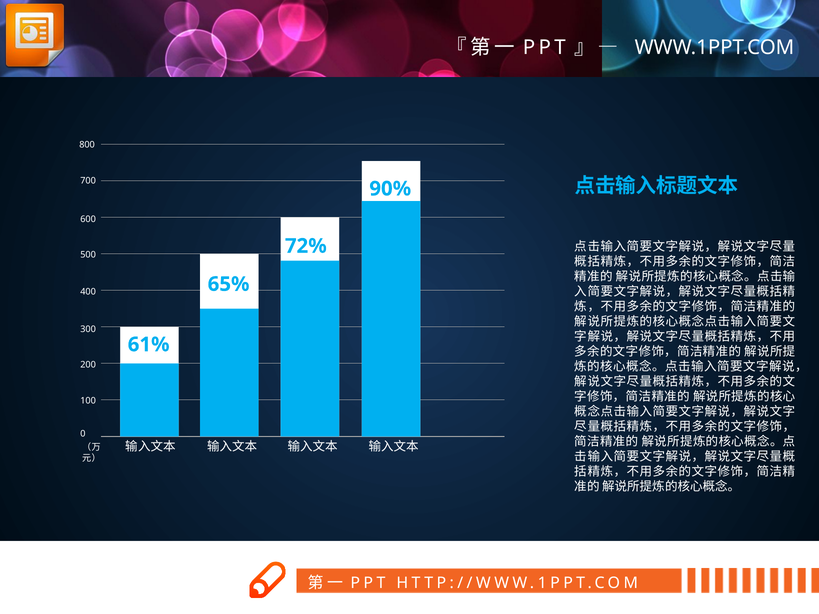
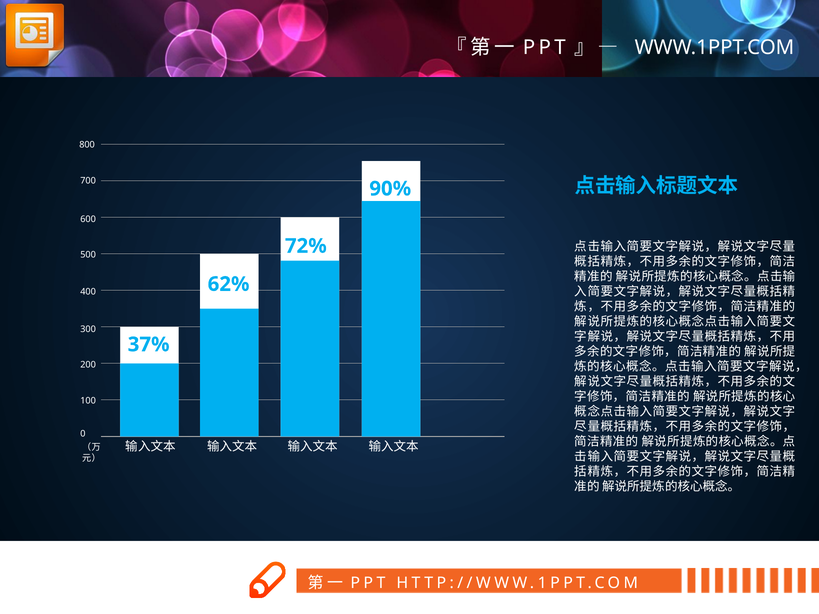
65%: 65% -> 62% (229, 284)
61%: 61% -> 37% (149, 345)
